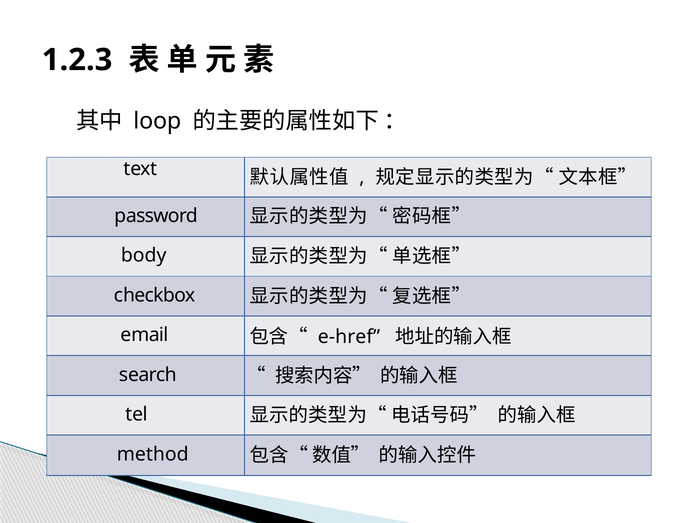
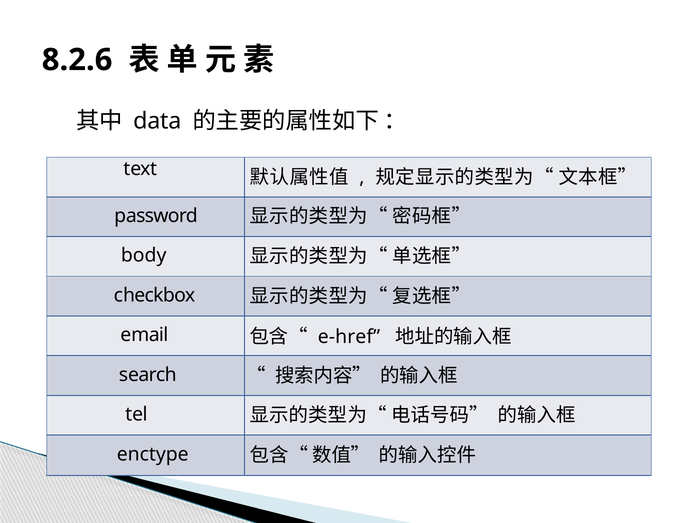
1.2.3: 1.2.3 -> 8.2.6 (77, 60)
loop: loop -> data (157, 121)
method: method -> enctype (153, 455)
